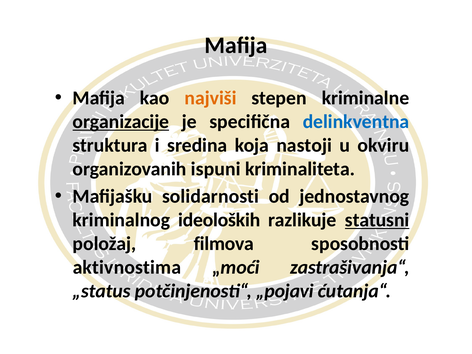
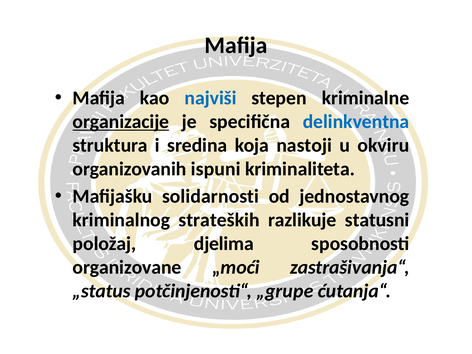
najviši colour: orange -> blue (211, 98)
ideoloških: ideoloških -> strateških (219, 220)
statusni underline: present -> none (377, 220)
filmova: filmova -> djelima (224, 244)
aktivnostima: aktivnostima -> organizovane (127, 267)
„pojavi: „pojavi -> „grupe (285, 291)
